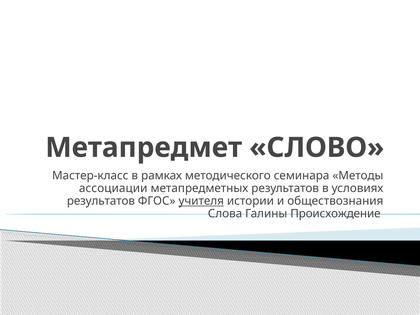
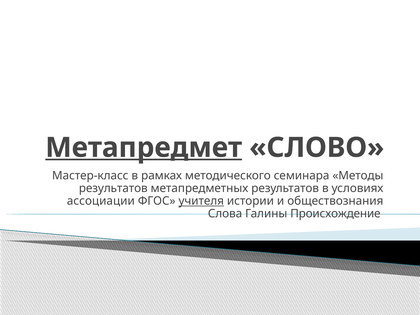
Метапредмет underline: none -> present (144, 148)
ассоциации: ассоциации -> результатов (113, 188)
результатов: результатов -> ассоциации (101, 201)
